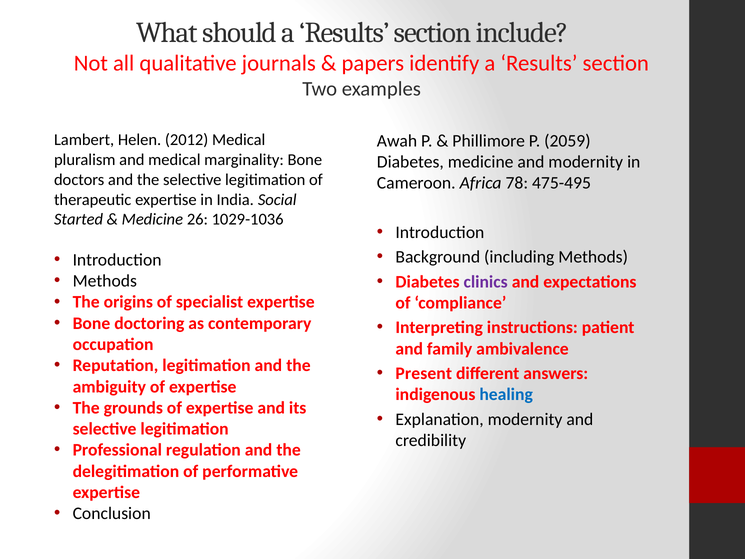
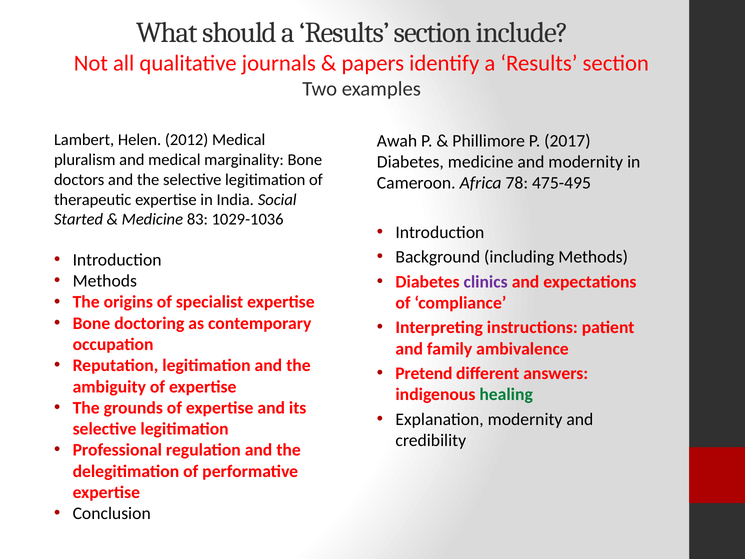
2059: 2059 -> 2017 (567, 141)
26: 26 -> 83 (197, 219)
Present: Present -> Pretend (424, 373)
healing colour: blue -> green (506, 394)
